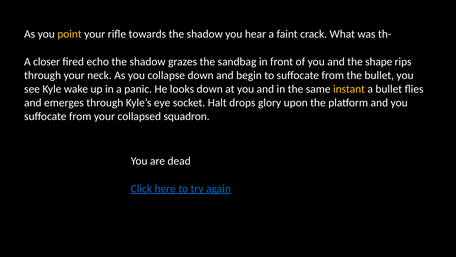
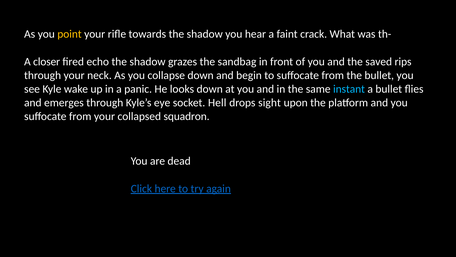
shape: shape -> saved (379, 61)
instant colour: yellow -> light blue (349, 89)
Halt: Halt -> Hell (217, 103)
glory: glory -> sight (270, 103)
